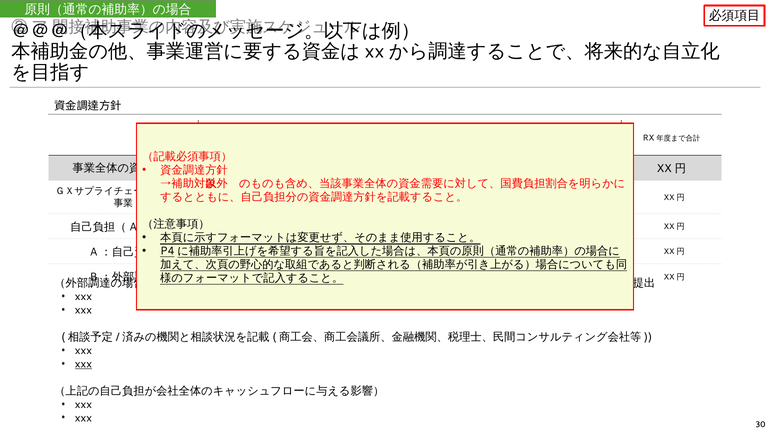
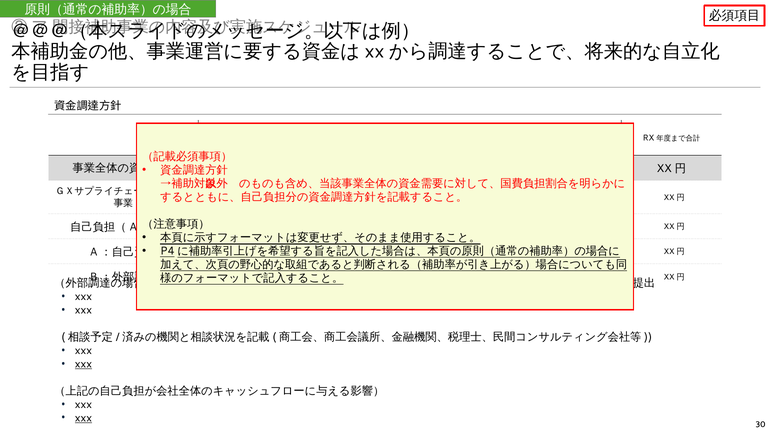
xxx underline: none -> present (83, 418)
